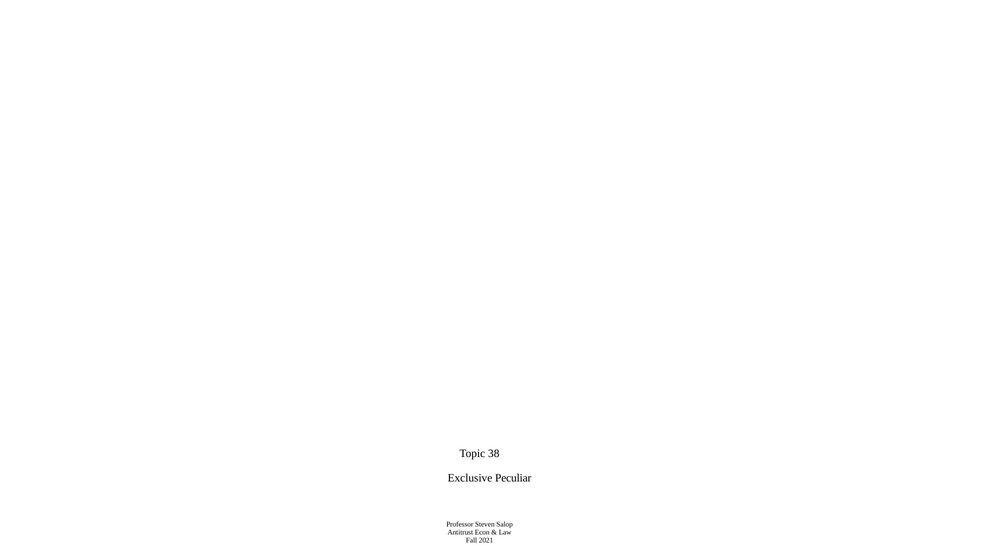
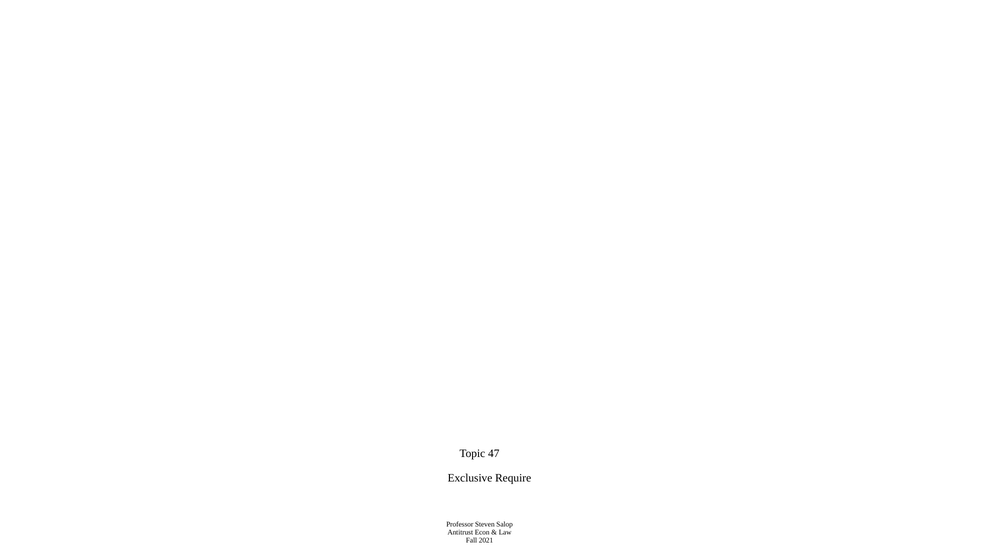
38: 38 -> 47 (494, 454)
Peculiar: Peculiar -> Require (513, 478)
